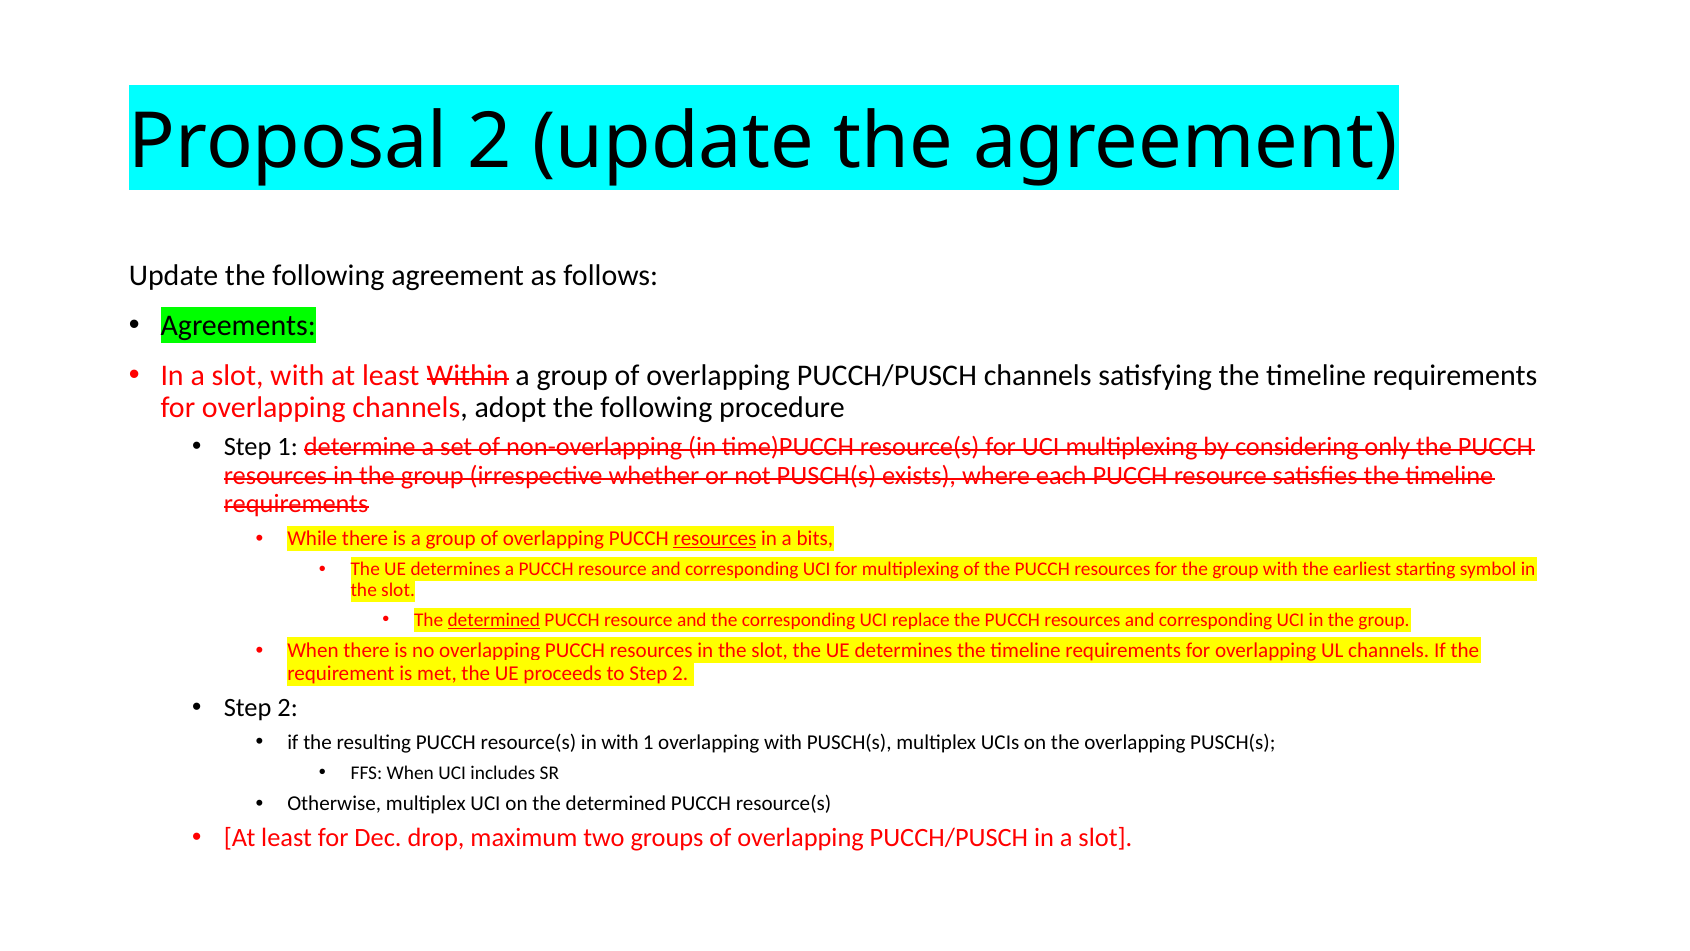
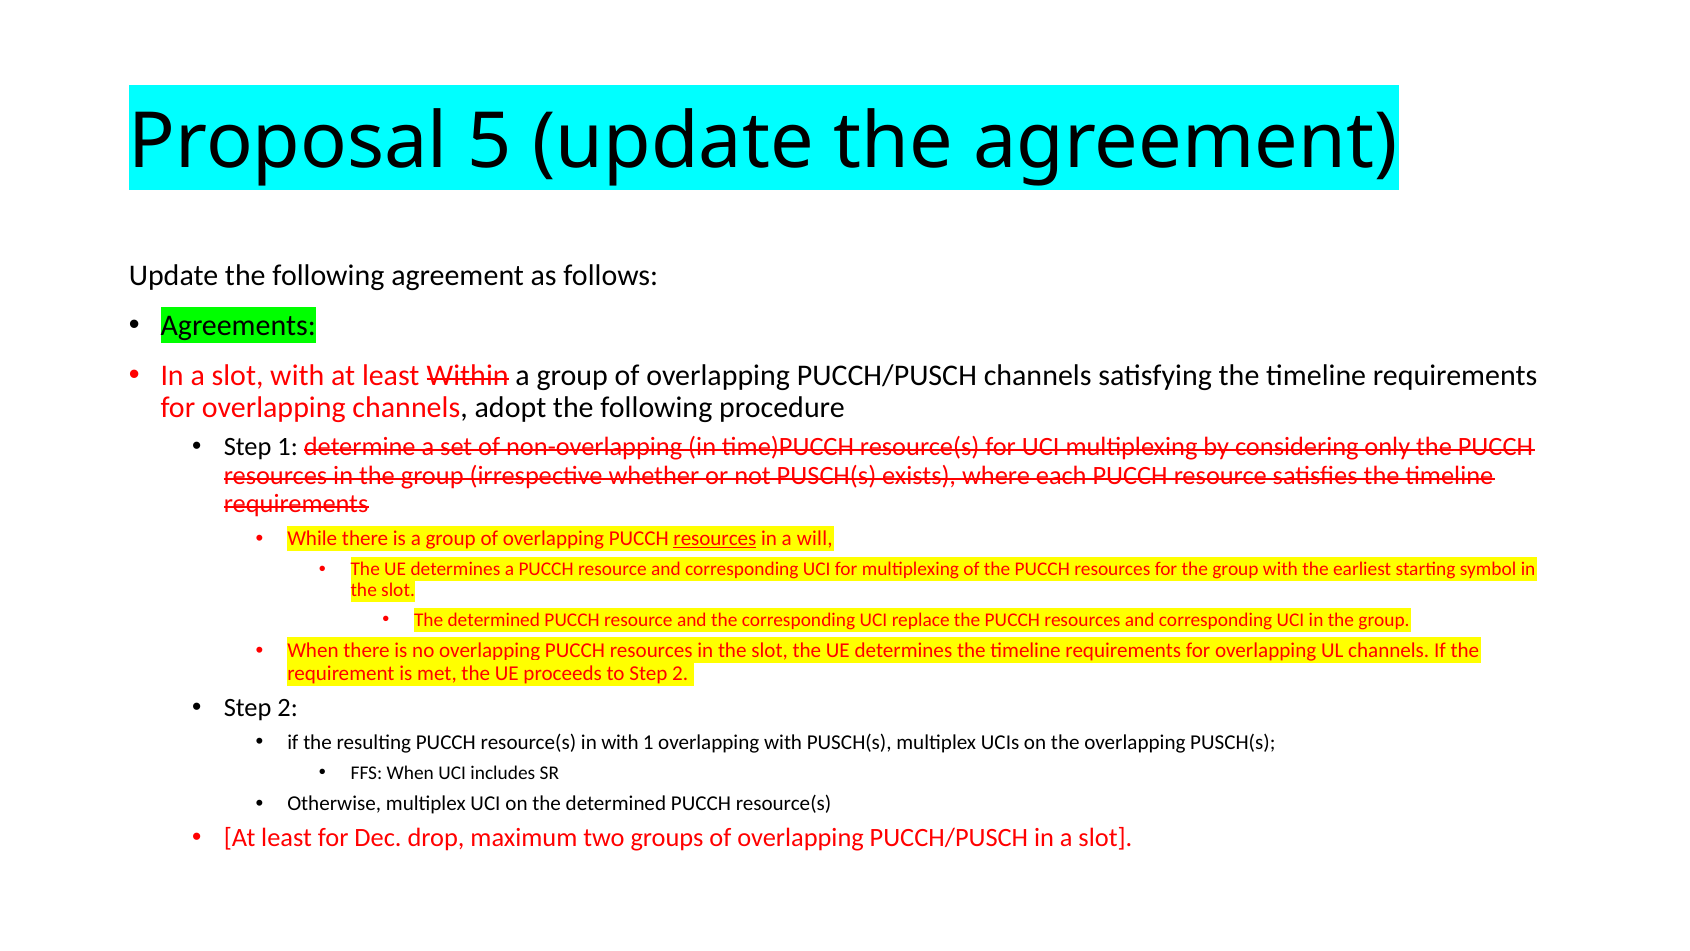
Proposal 2: 2 -> 5 (490, 142)
bits: bits -> will (815, 538)
determined underline: present -> none (494, 620)
